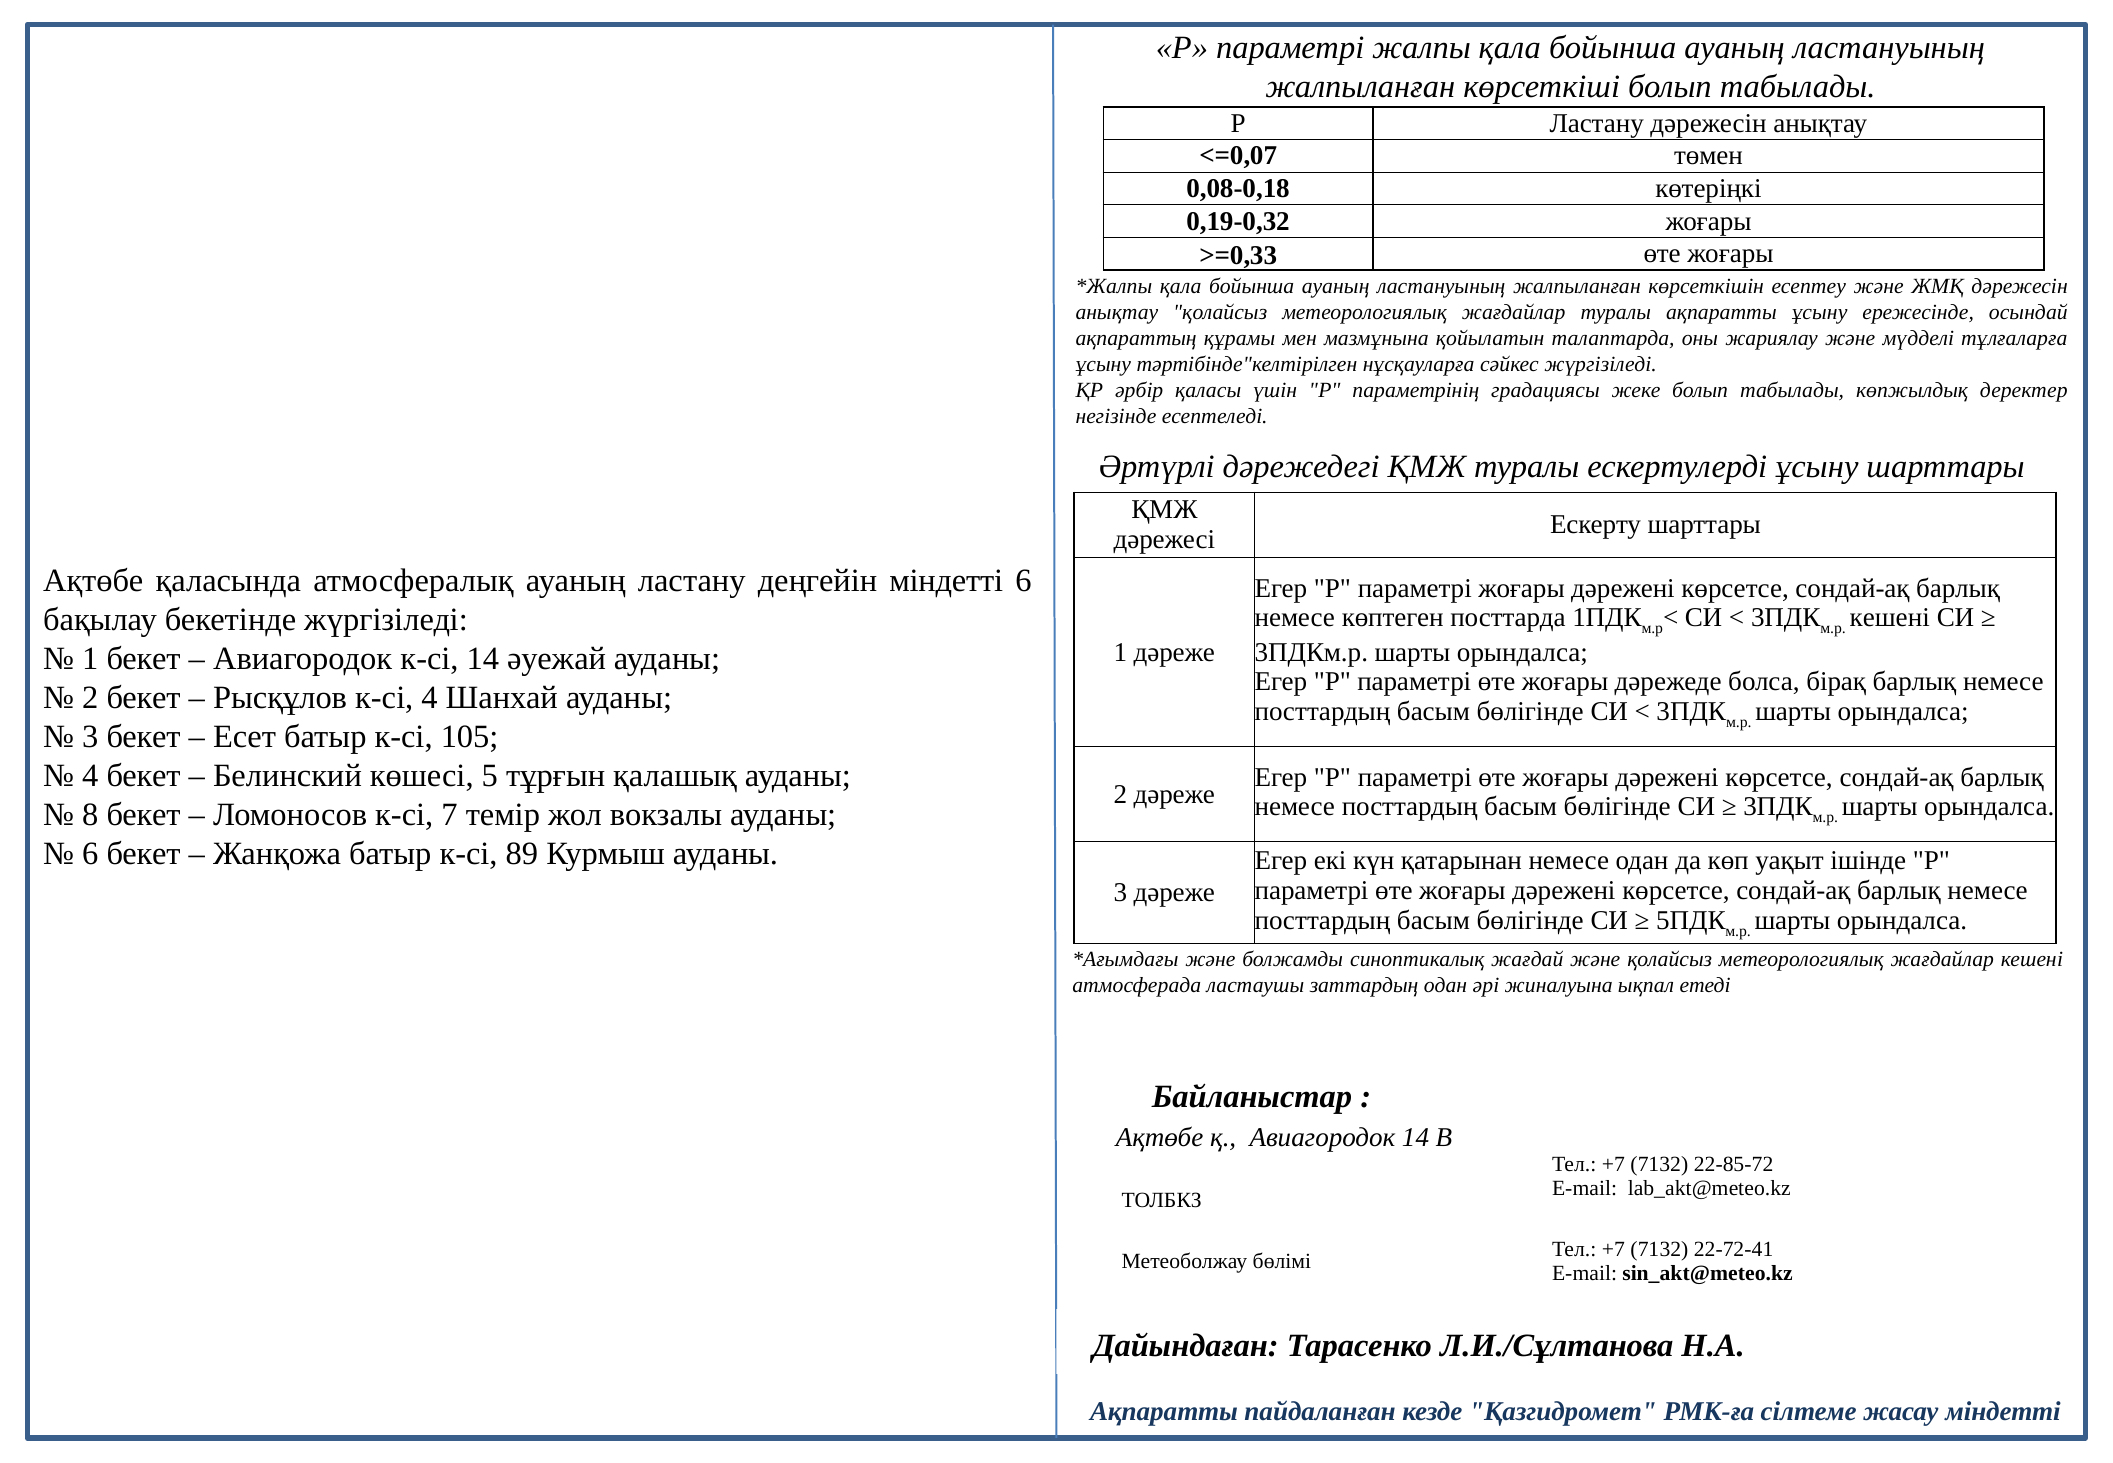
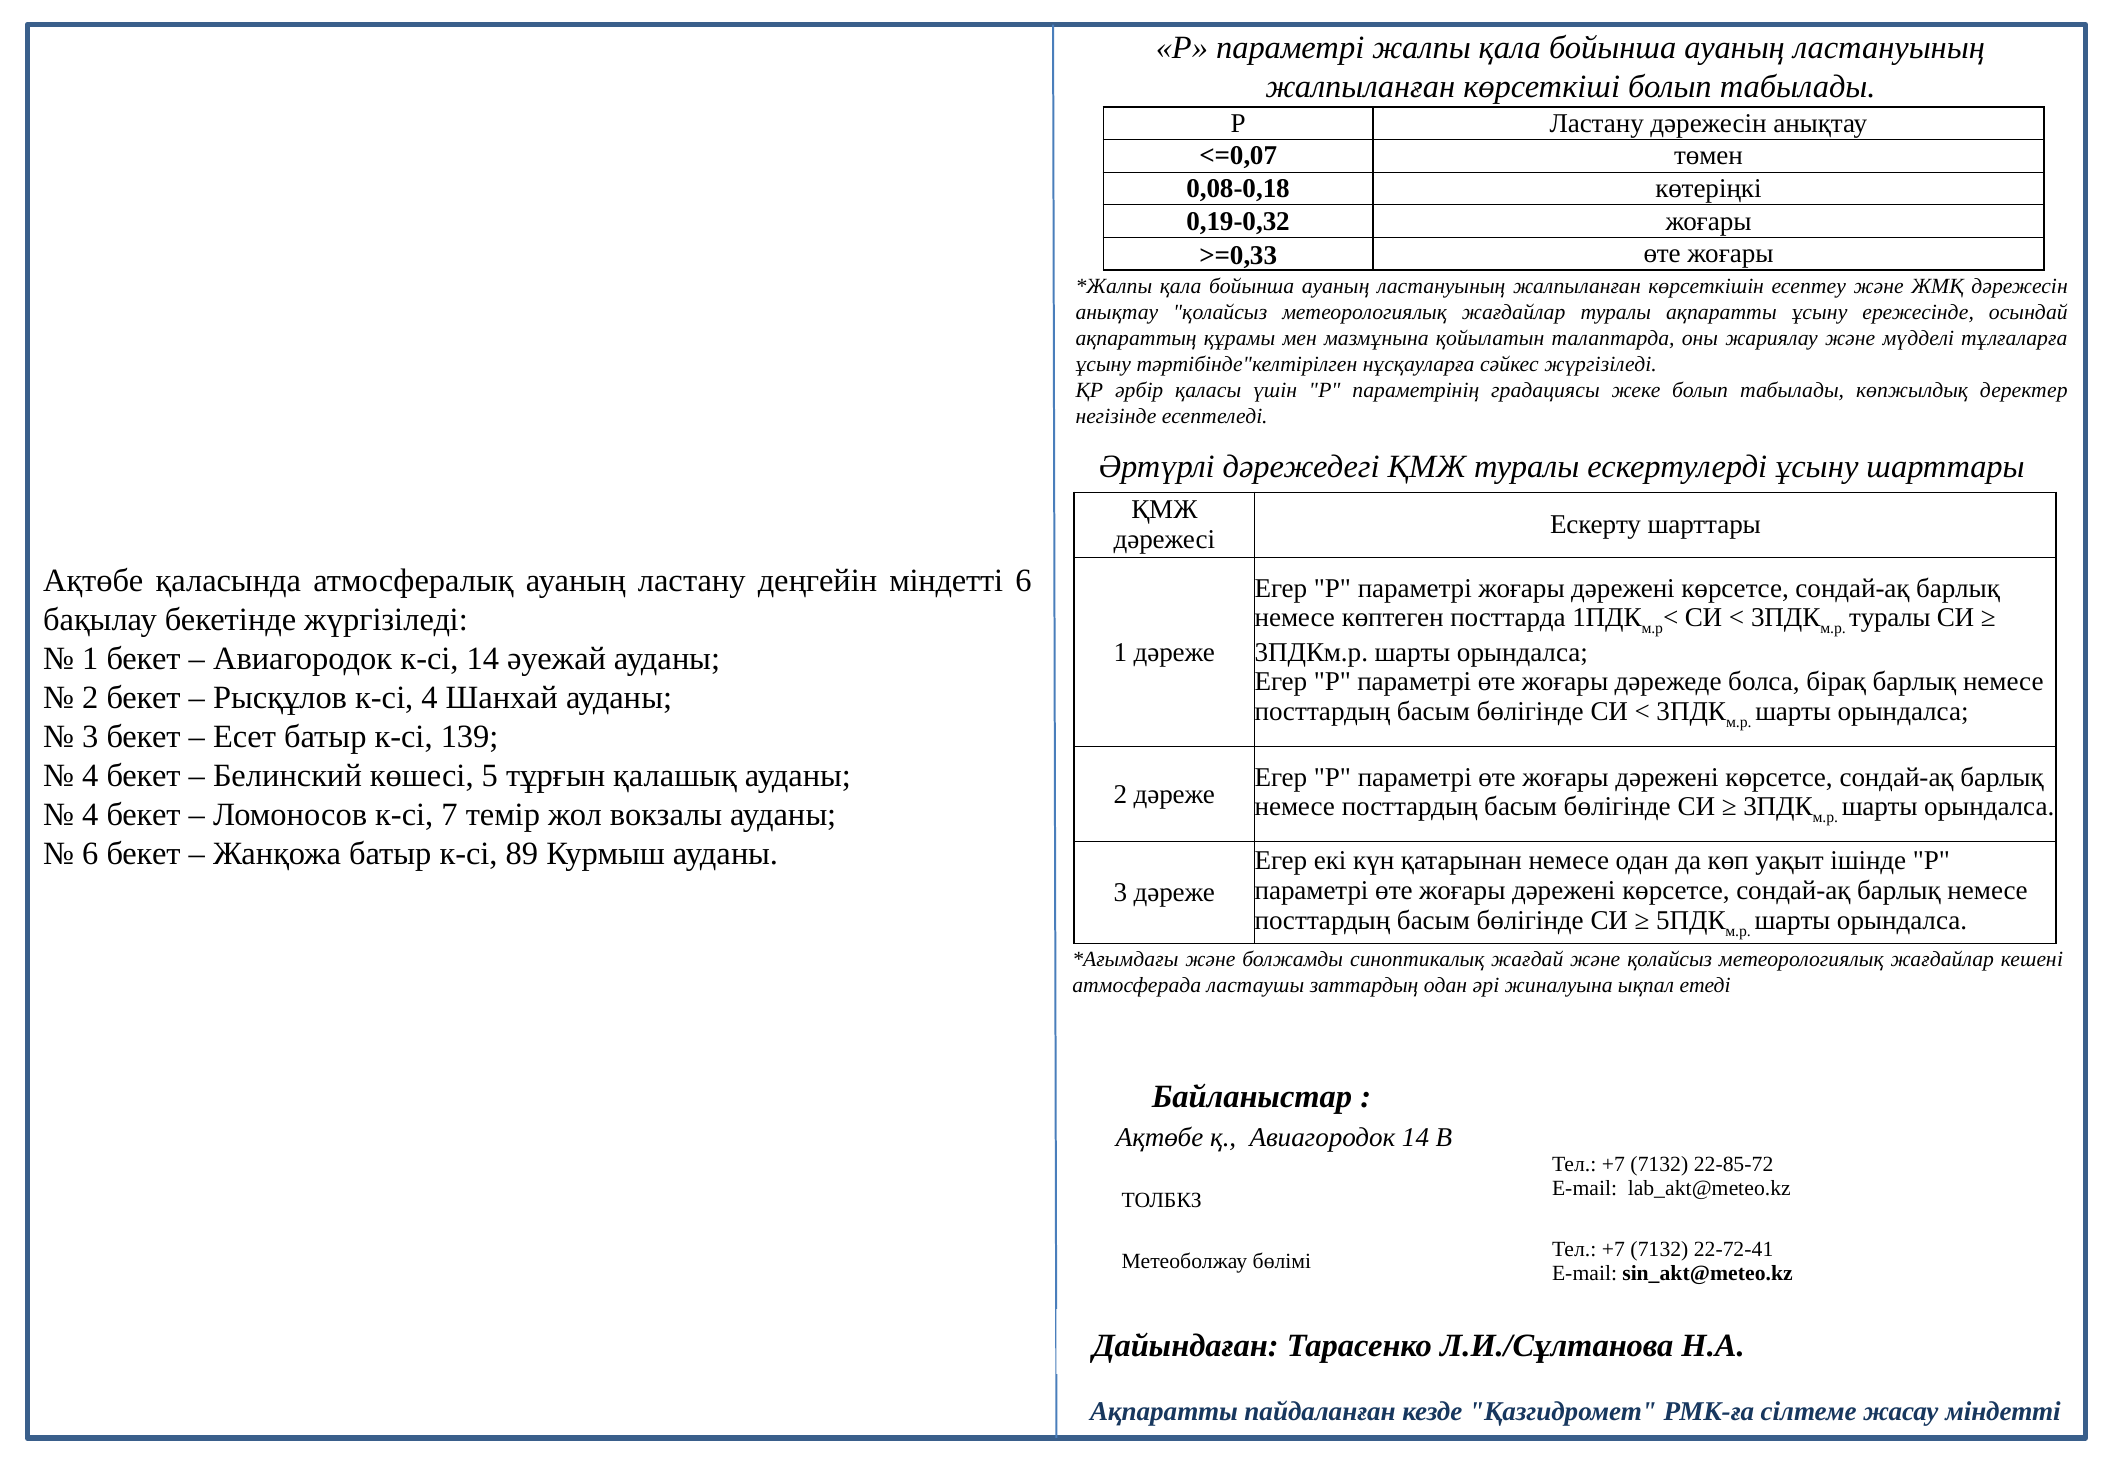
кешені: кешені -> туралы (1890, 618)
105: 105 -> 139 (470, 737)
8: 8 -> 4 (90, 815)
